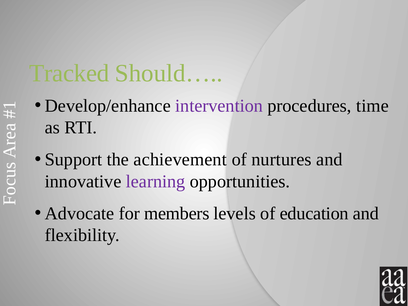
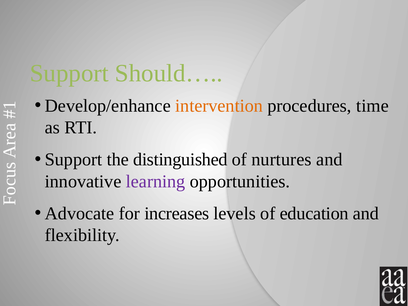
Tracked: Tracked -> Support (69, 73)
intervention colour: purple -> orange (219, 106)
achievement: achievement -> distinguished (180, 160)
members: members -> increases (177, 213)
